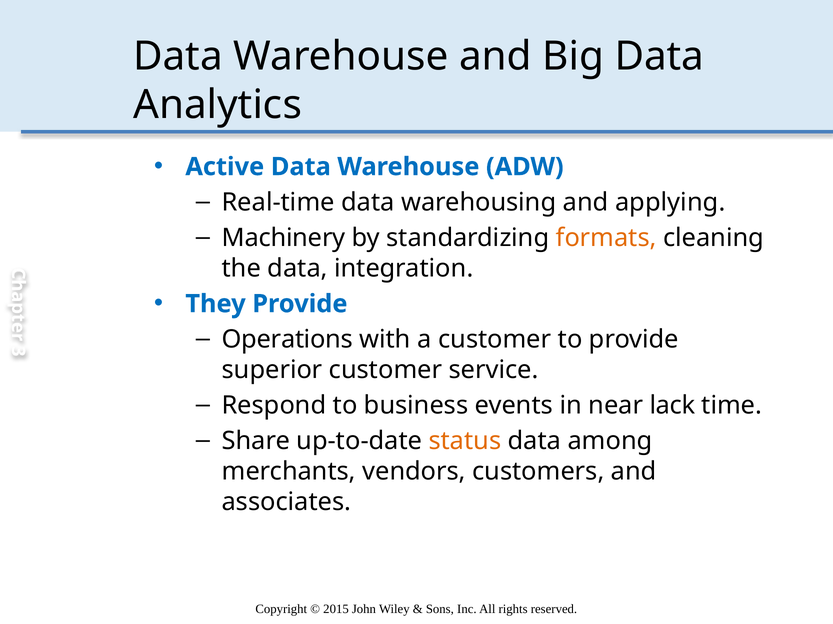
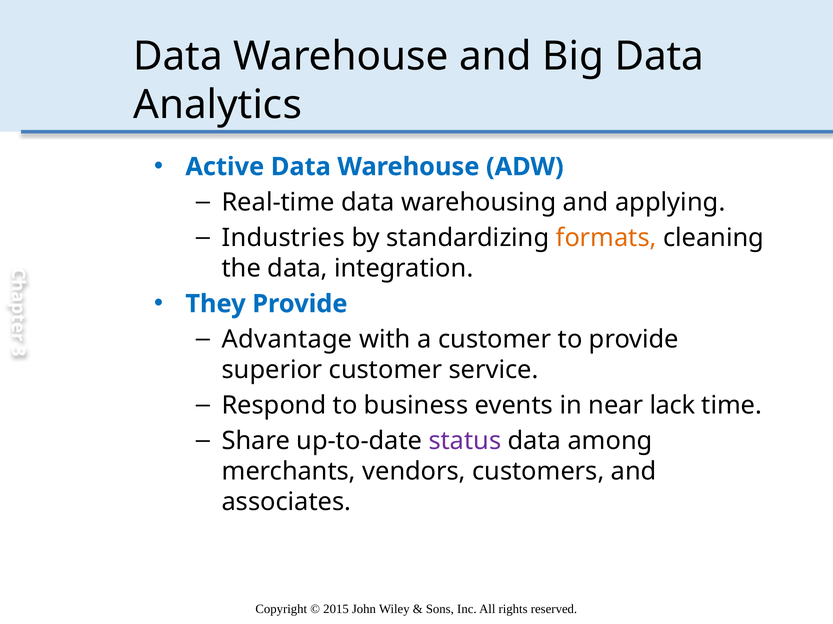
Machinery: Machinery -> Industries (283, 238)
Operations: Operations -> Advantage (287, 340)
status colour: orange -> purple (465, 441)
